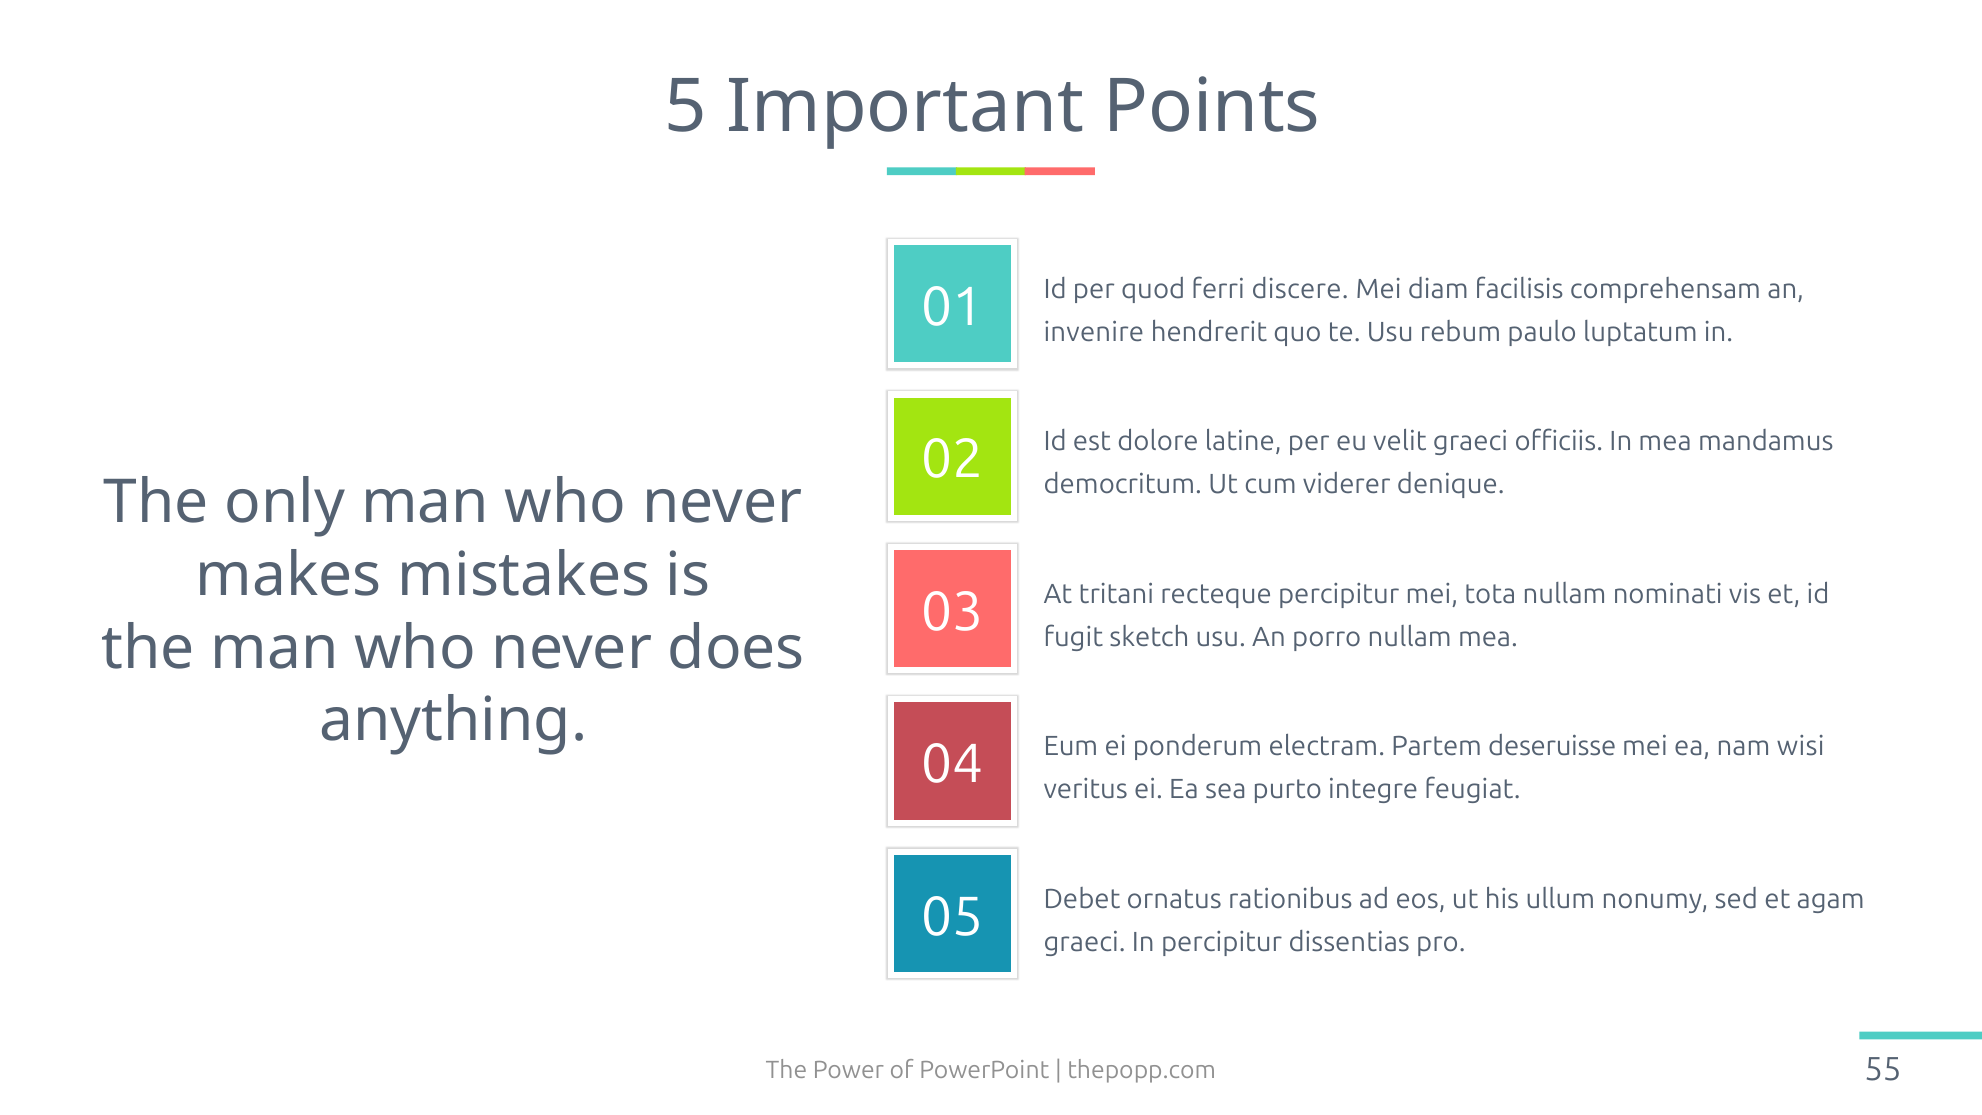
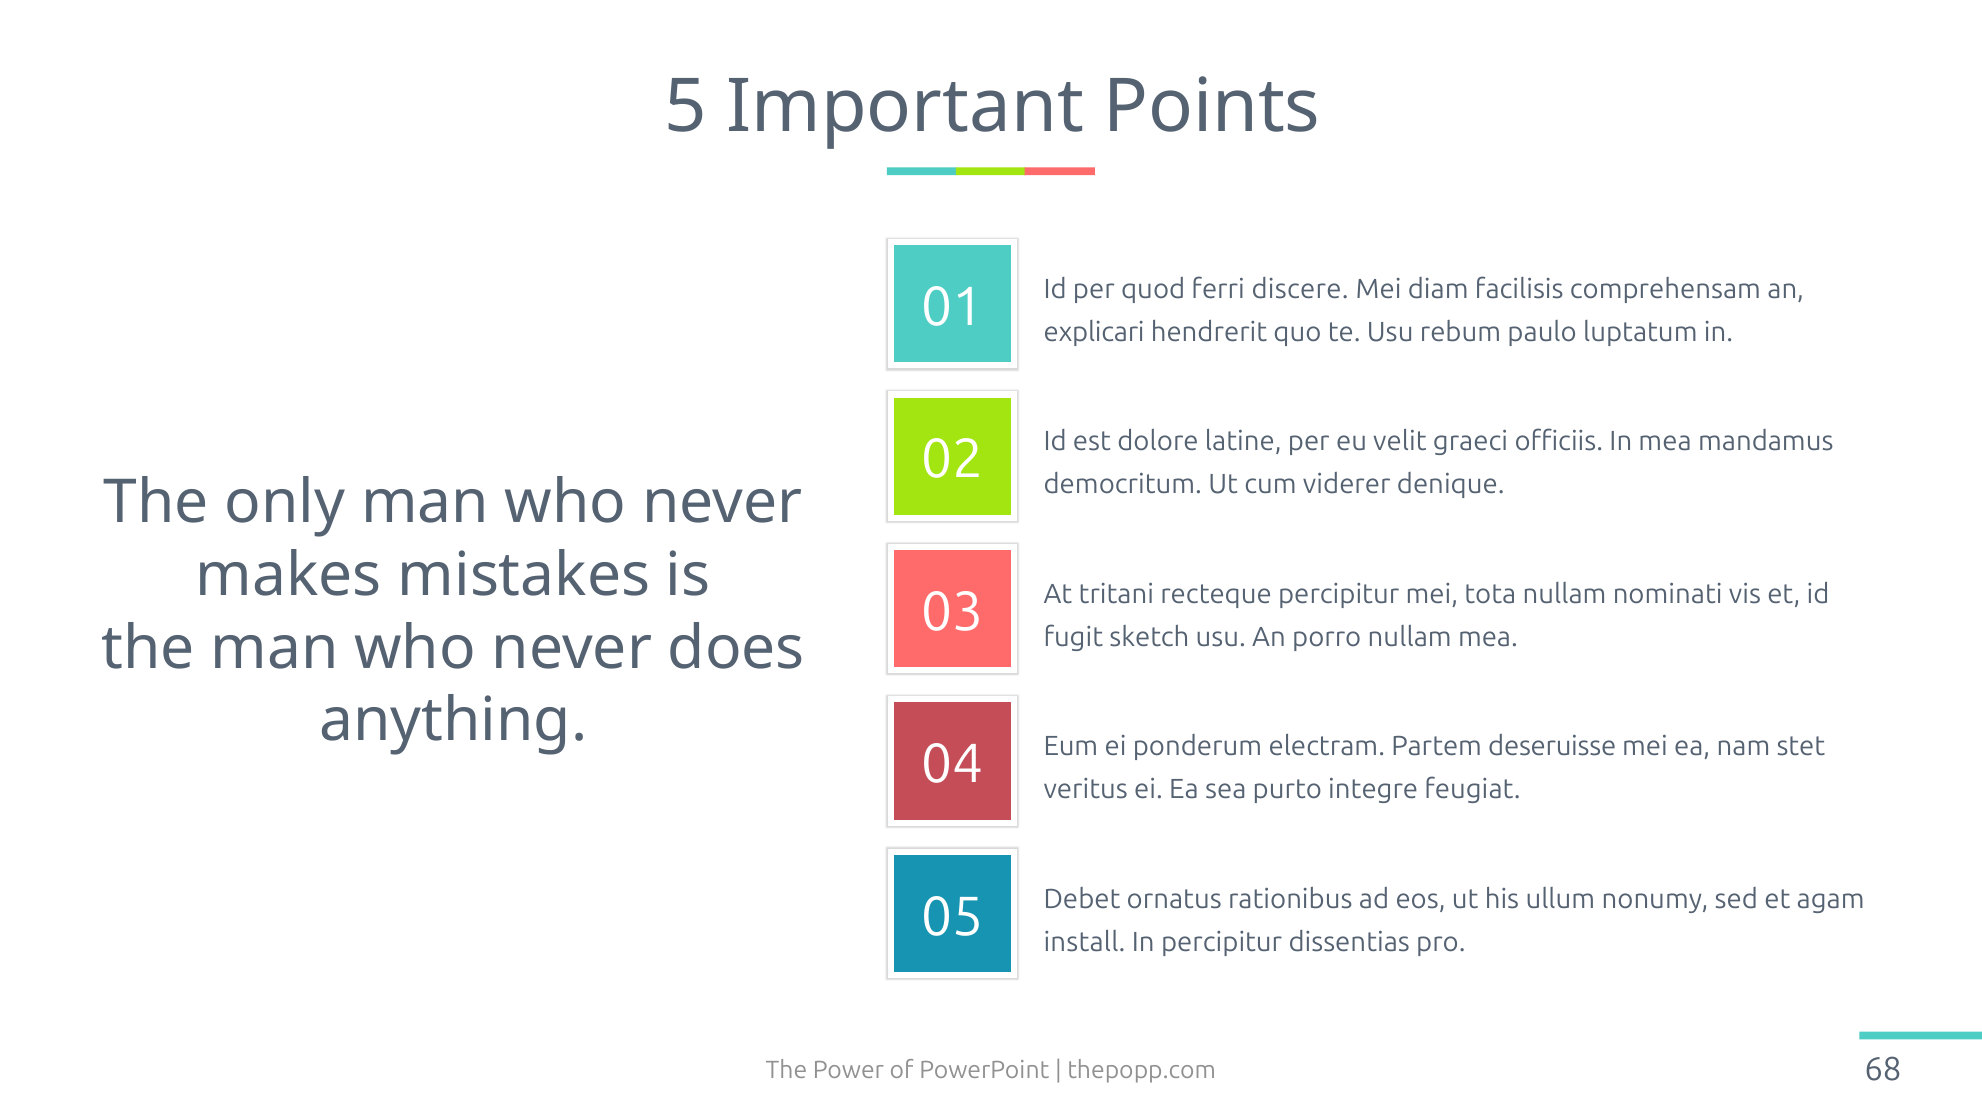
invenire: invenire -> explicari (1094, 332)
wisi: wisi -> stet (1801, 747)
graeci: graeci -> install (1085, 942)
55: 55 -> 68 (1883, 1069)
